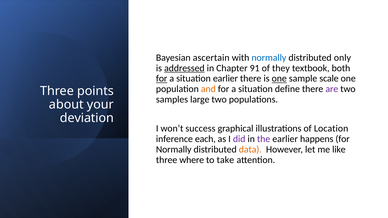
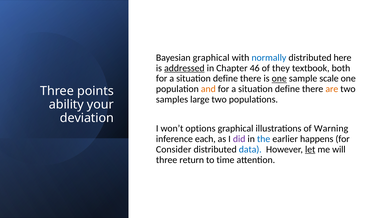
Bayesian ascertain: ascertain -> graphical (211, 58)
only: only -> here (343, 58)
91: 91 -> 46 (255, 68)
for underline: present -> none (162, 79)
earlier: earlier -> define (225, 79)
are colour: purple -> orange (332, 89)
about: about -> ability (66, 105)
success: success -> options (200, 129)
Location: Location -> Warning (331, 129)
the colour: purple -> blue (264, 139)
Normally: Normally -> Consider (174, 150)
data colour: orange -> blue (250, 150)
let underline: none -> present (310, 150)
like: like -> will (339, 150)
where: where -> return (192, 160)
take: take -> time (225, 160)
